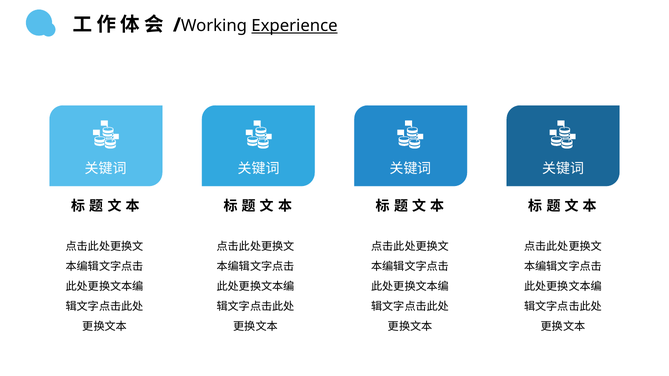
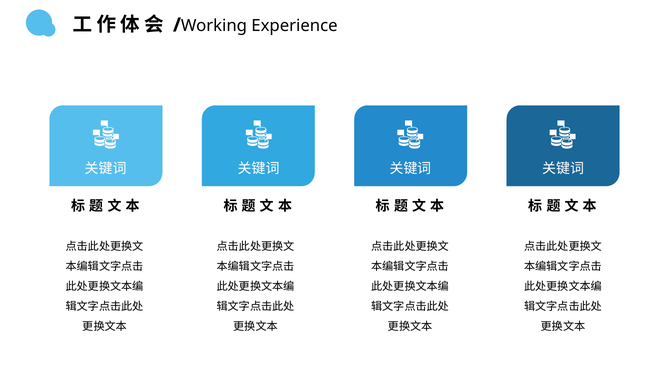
Experience underline: present -> none (294, 26)
